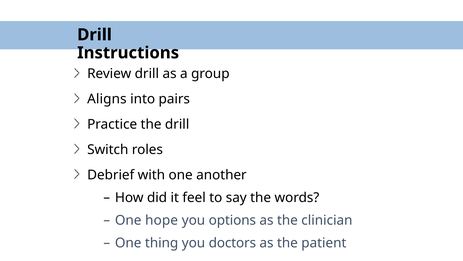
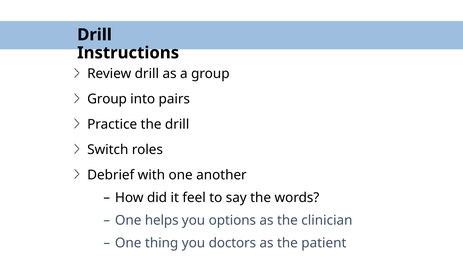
Aligns: Aligns -> Group (107, 99)
hope: hope -> helps (162, 220)
